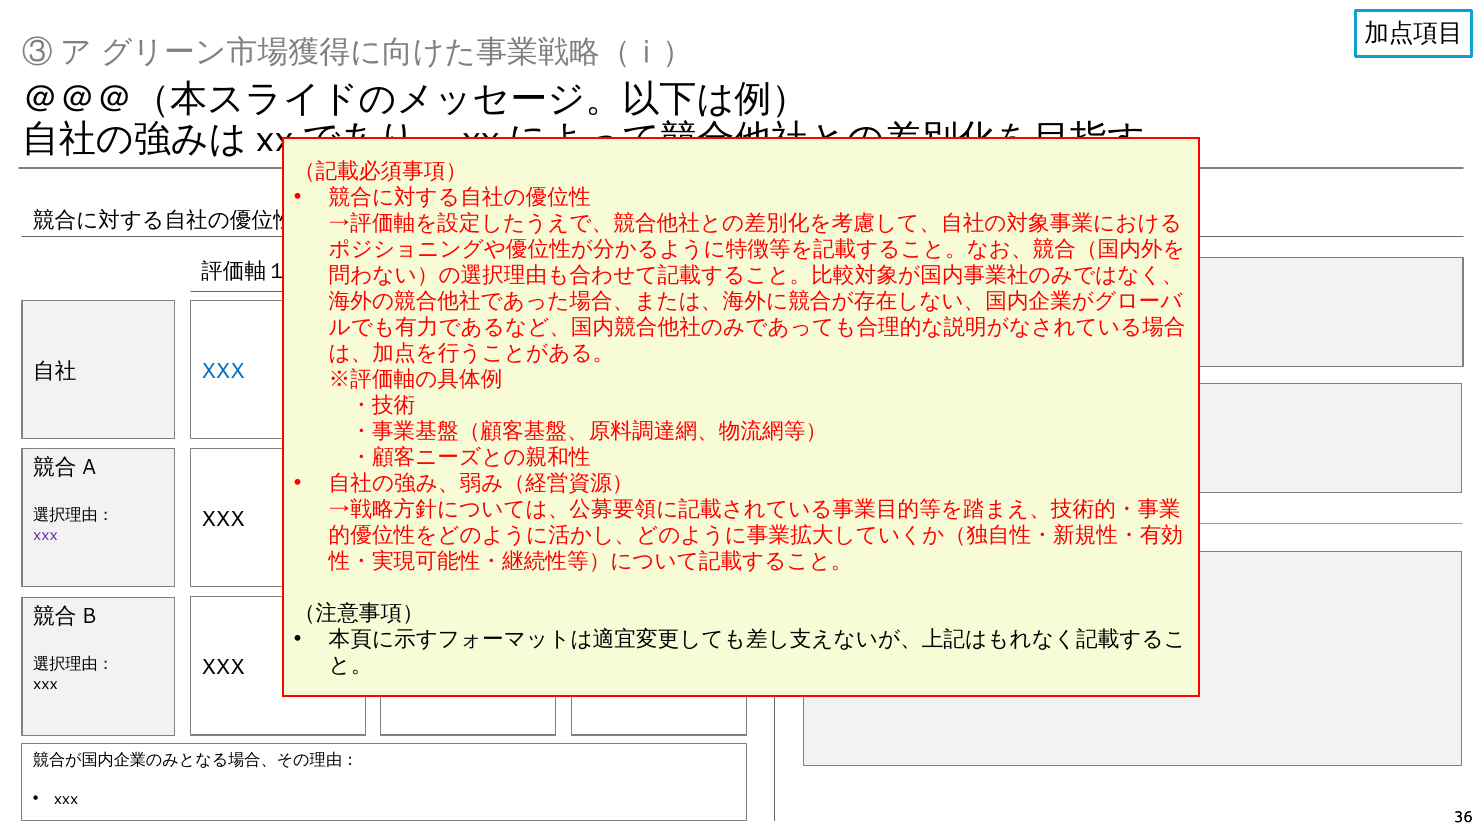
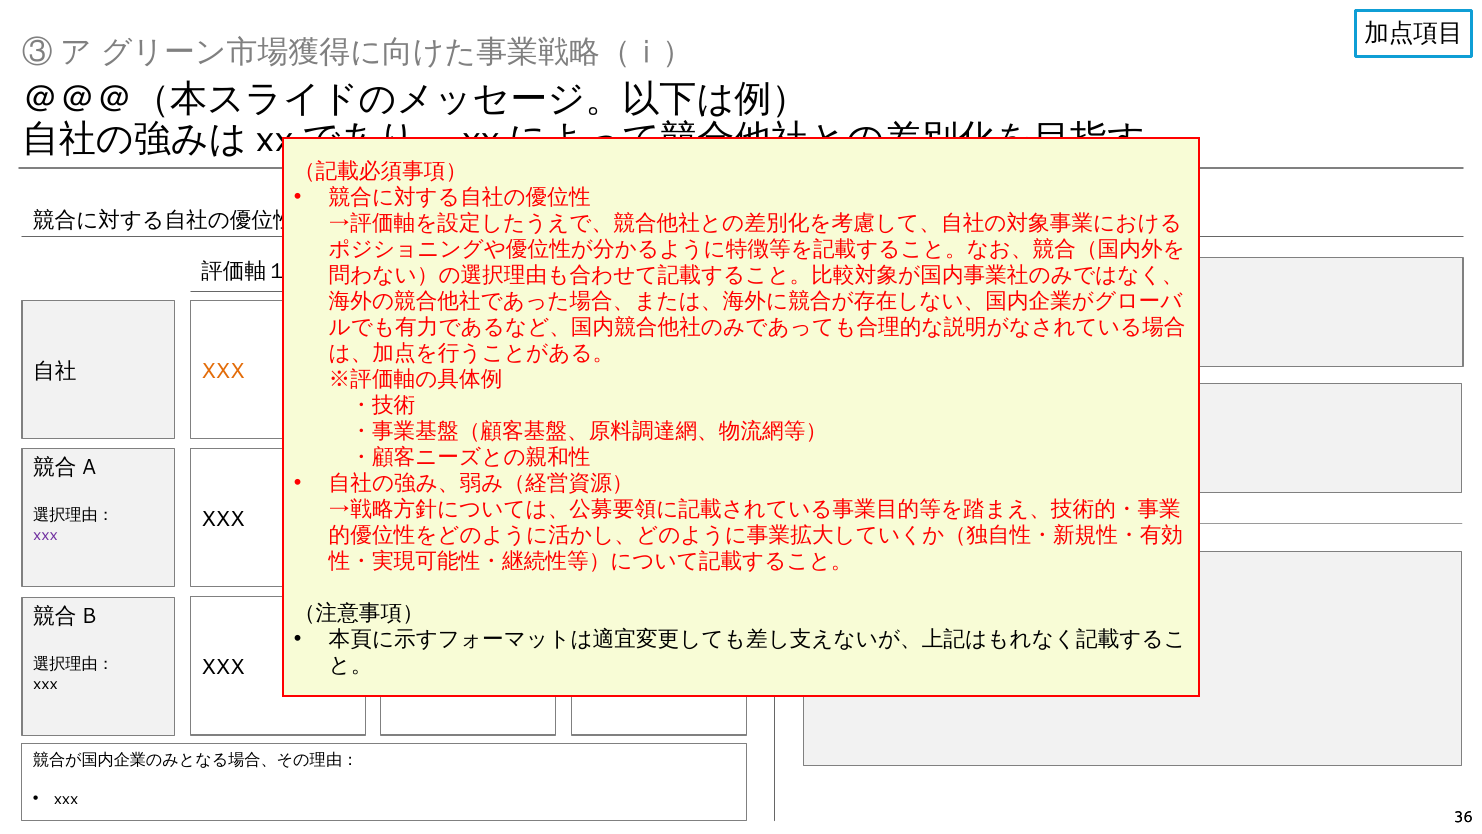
XXX colour: blue -> orange (223, 371)
